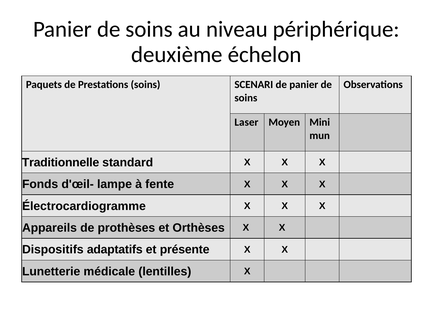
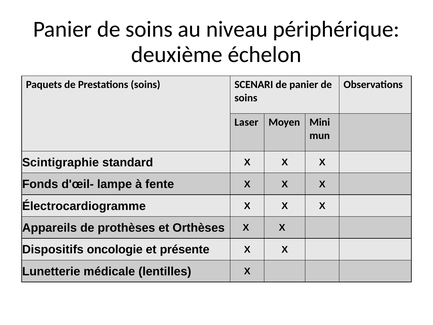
Traditionnelle: Traditionnelle -> Scintigraphie (61, 162)
adaptatifs: adaptatifs -> oncologie (115, 249)
